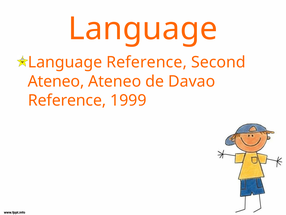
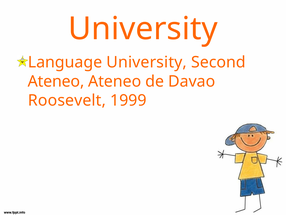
Language: Language -> University (143, 29)
Language Reference: Reference -> University (147, 62)
Reference: Reference -> Roosevelt (67, 100)
